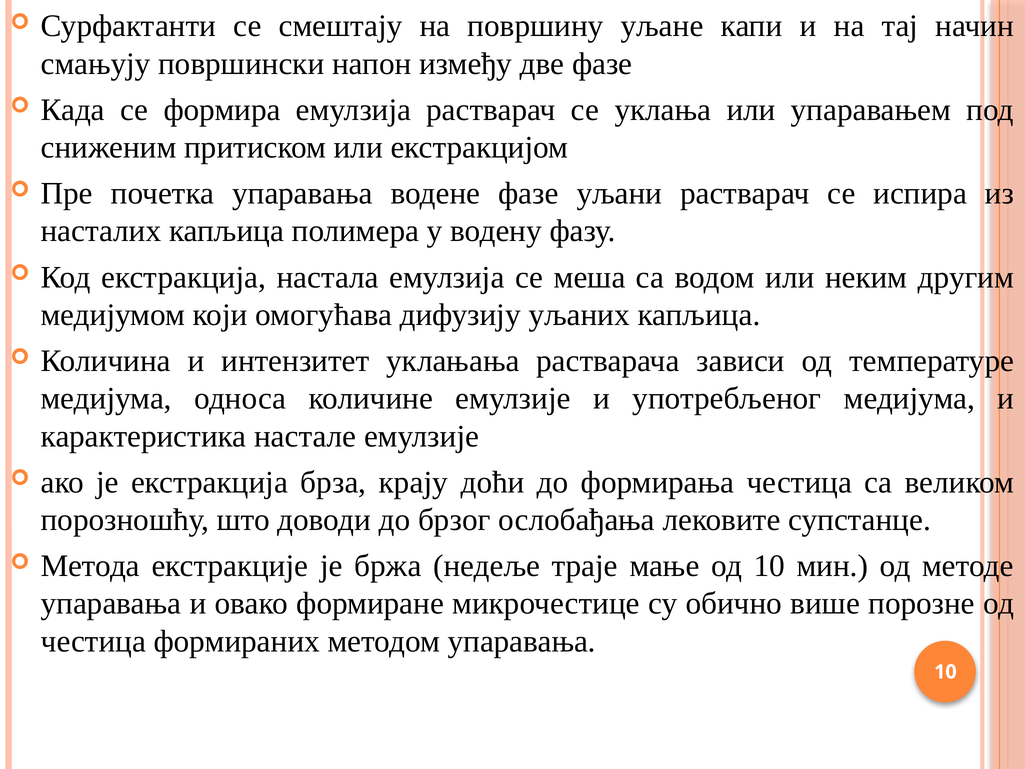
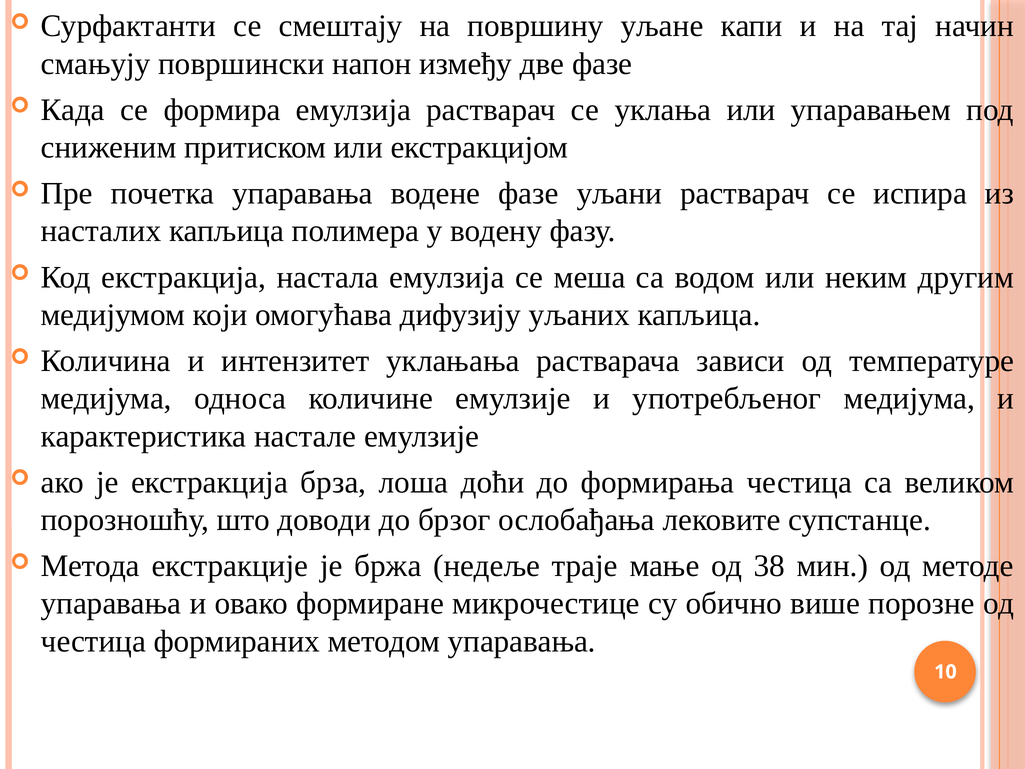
крају: крају -> лоша (413, 482)
од 10: 10 -> 38 (769, 566)
